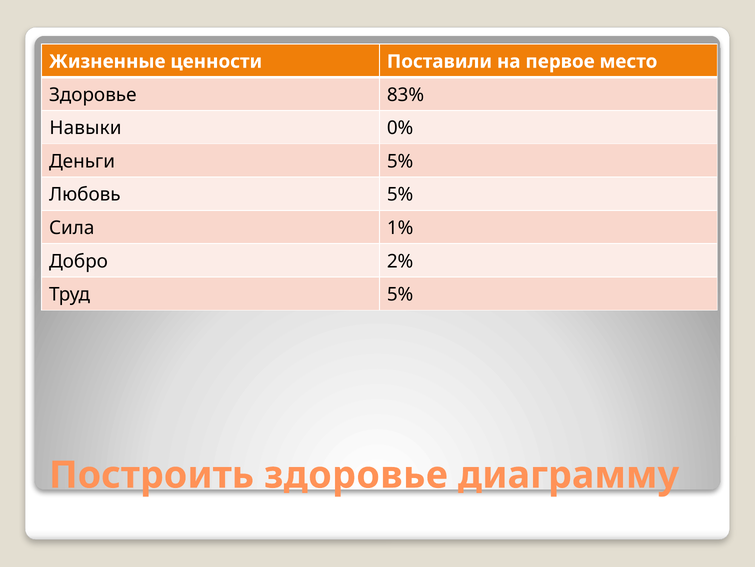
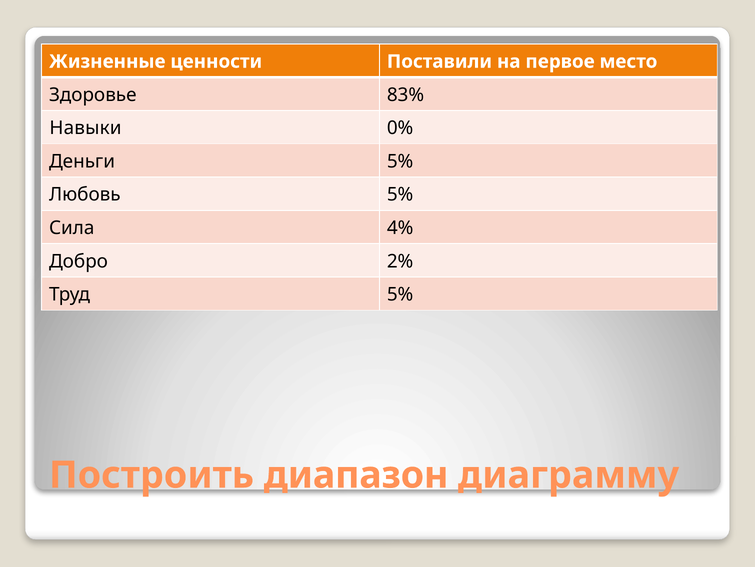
1%: 1% -> 4% (400, 228)
Построить здоровье: здоровье -> диапазон (356, 475)
